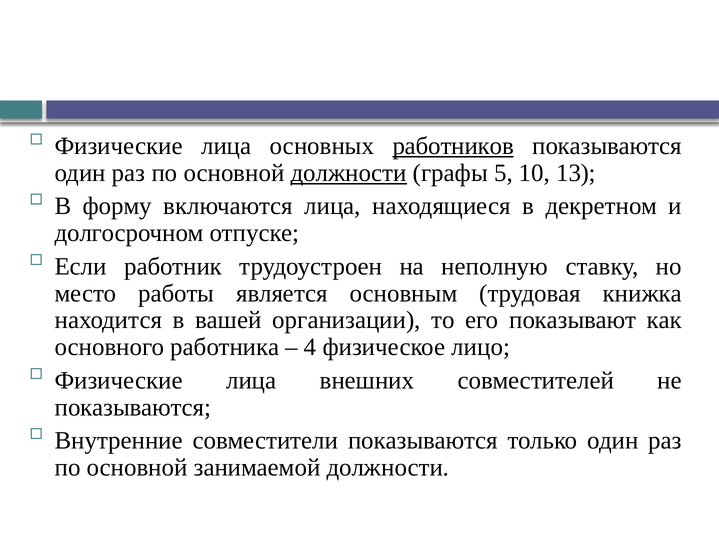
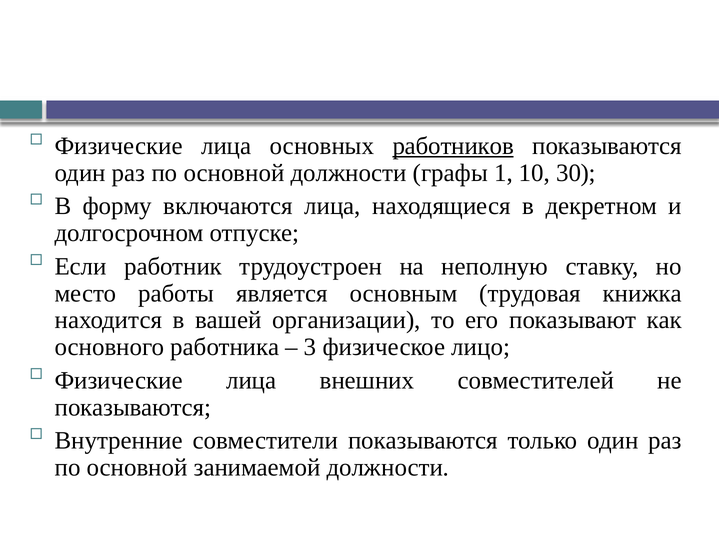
должности underline: present -> none (349, 173)
5: 5 -> 1 (503, 173)
13: 13 -> 30 (576, 173)
4: 4 -> 3 (310, 347)
